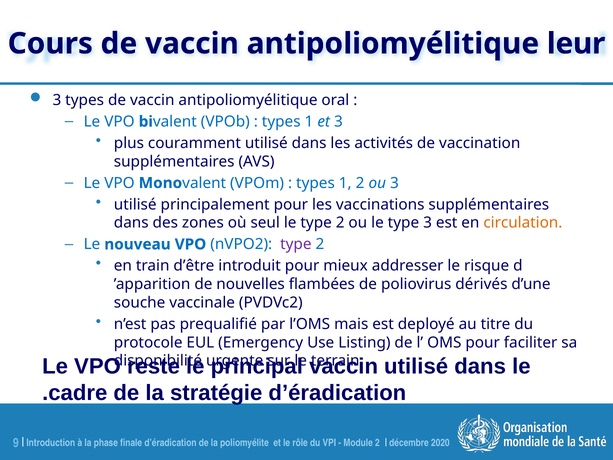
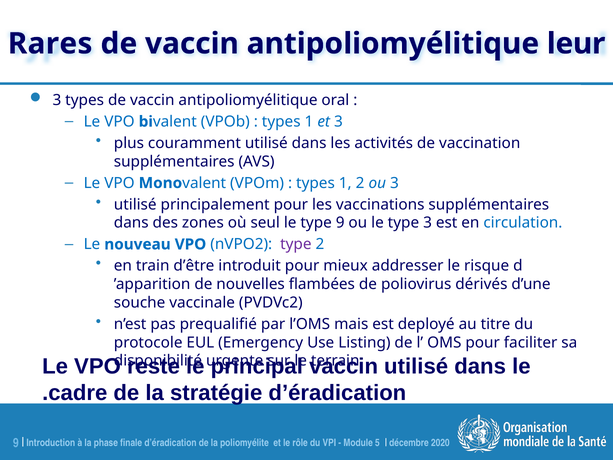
Cours: Cours -> Rares (50, 44)
le type 2: 2 -> 9 (340, 223)
circulation colour: orange -> blue (523, 223)
2: 2 -> 5 (377, 443)
